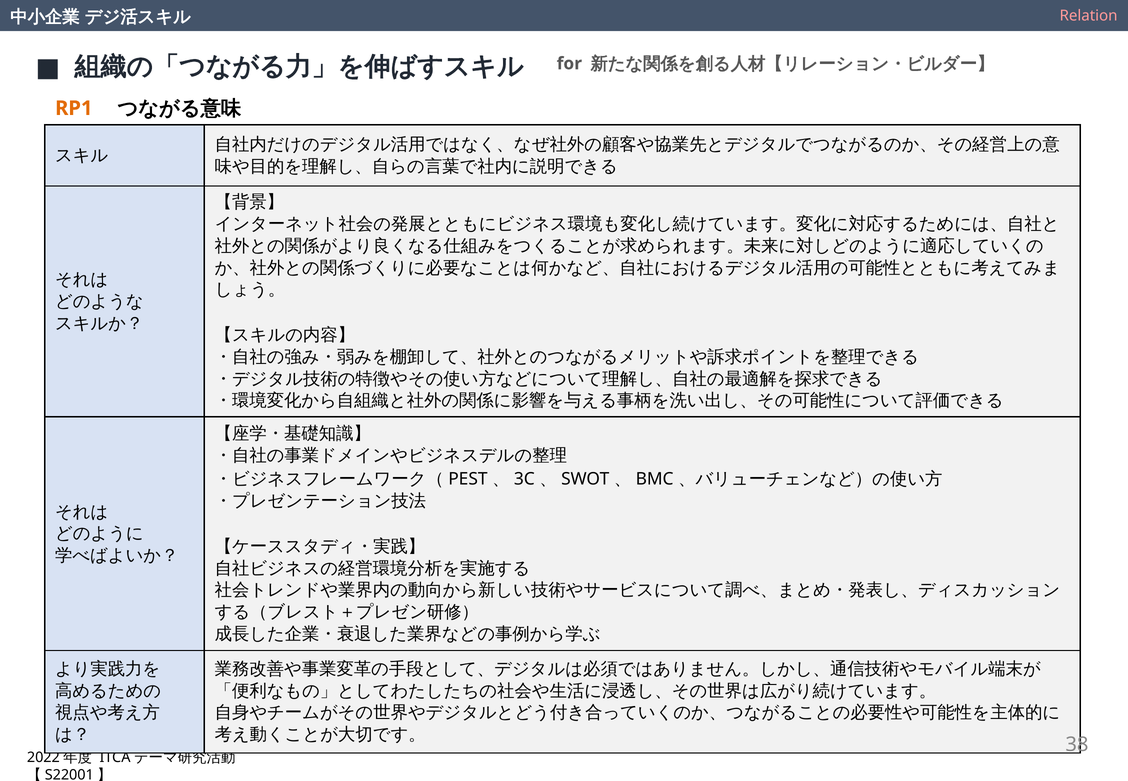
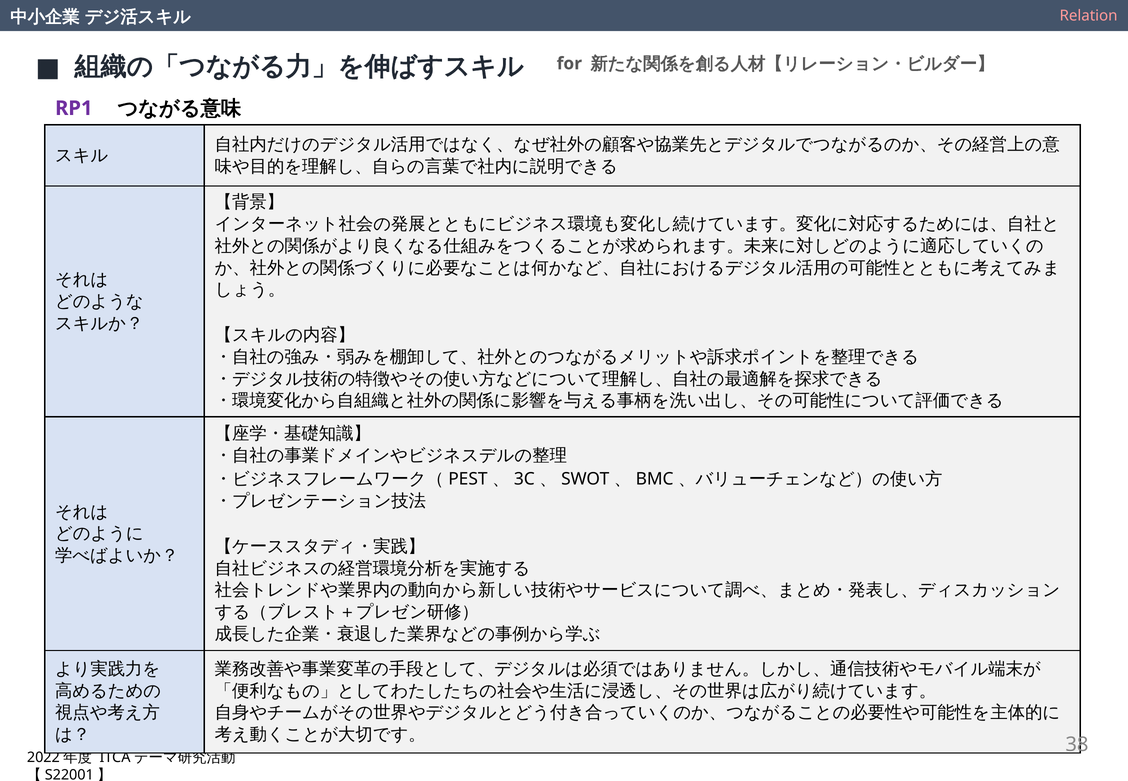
RP1 colour: orange -> purple (74, 108)
